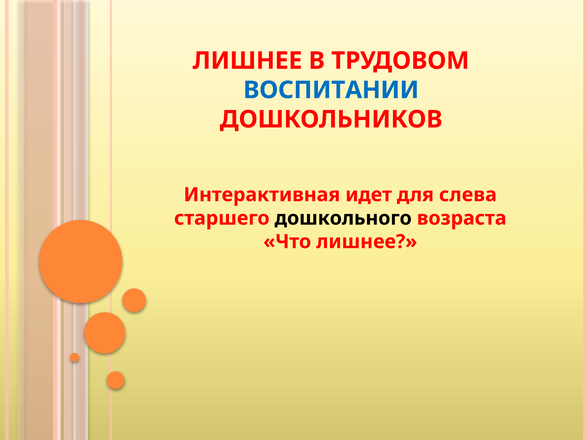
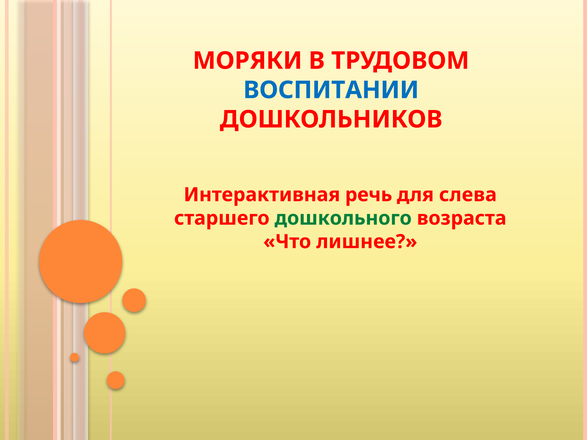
ЛИШНЕЕ: ЛИШНЕЕ -> МОРЯКИ (248, 61)
идет: идет -> речь (369, 195)
дошкольного colour: black -> green (343, 218)
